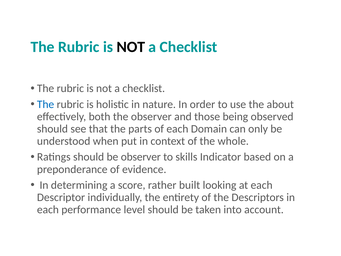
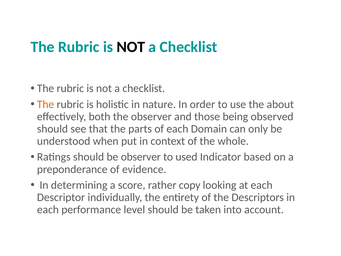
The colour: blue -> orange (46, 104)
skills: skills -> used (186, 157)
built: built -> copy (190, 185)
